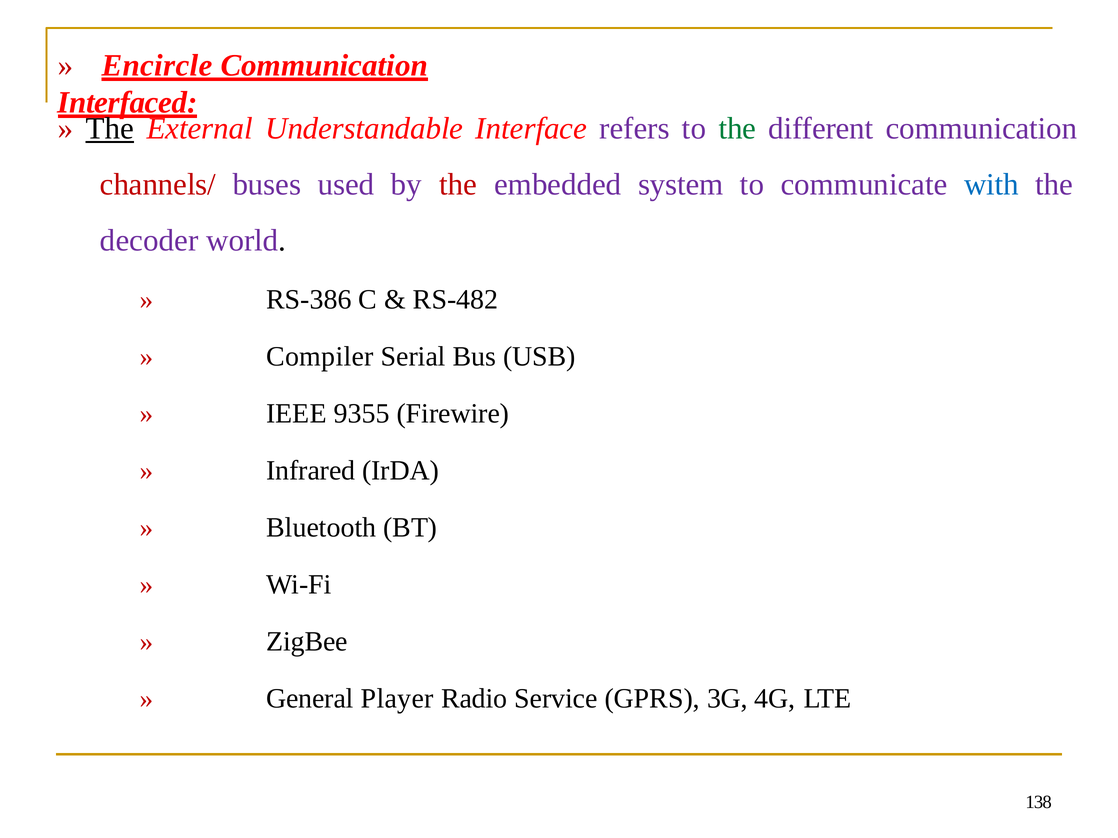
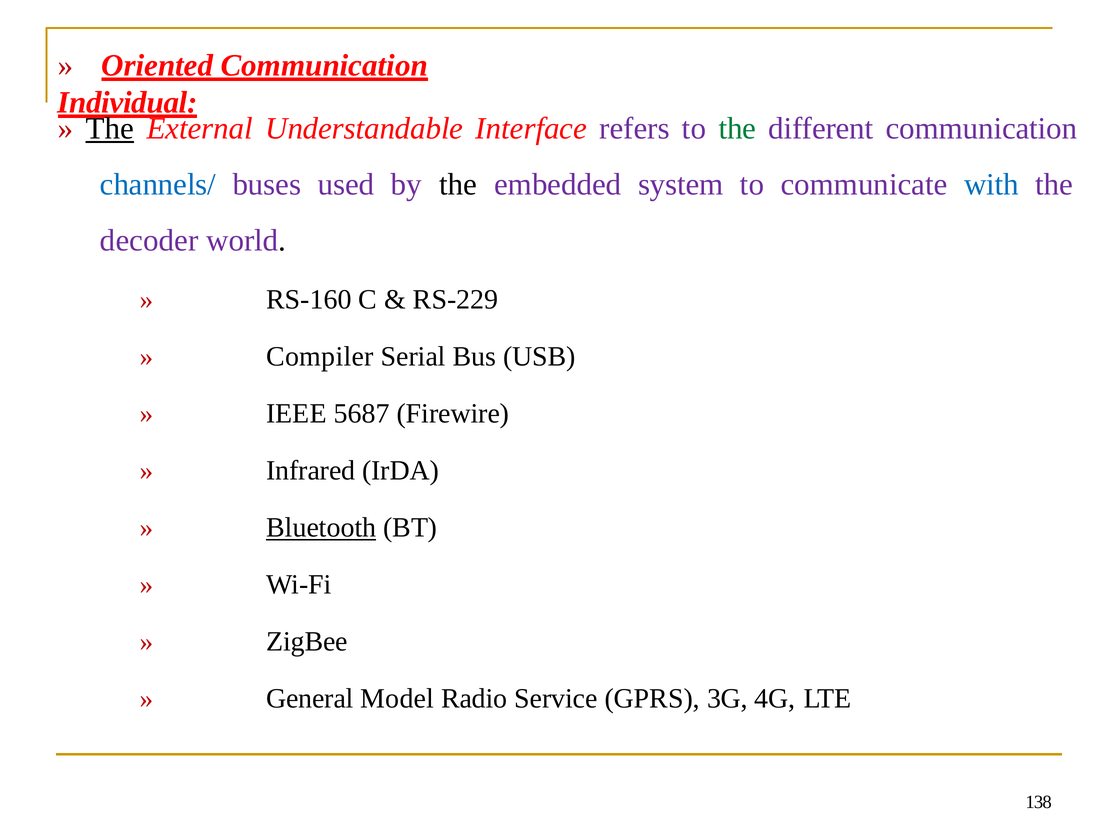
Encircle: Encircle -> Oriented (157, 65)
Interfaced: Interfaced -> Individual (127, 103)
channels/ colour: red -> blue (158, 185)
the colour: red -> black (458, 185)
RS-386: RS-386 -> RS-160 (309, 300)
RS-482: RS-482 -> RS-229 (456, 300)
9355: 9355 -> 5687 (362, 414)
Bluetooth underline: none -> present (321, 528)
Player: Player -> Model (397, 699)
